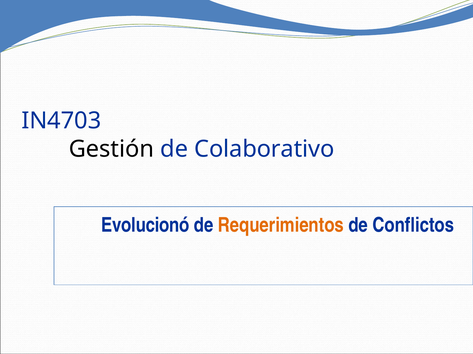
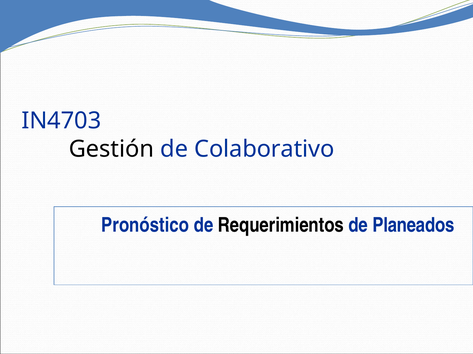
Evolucionó: Evolucionó -> Pronóstico (145, 226)
Requerimientos colour: orange -> black (281, 226)
Conflictos: Conflictos -> Planeados (413, 226)
